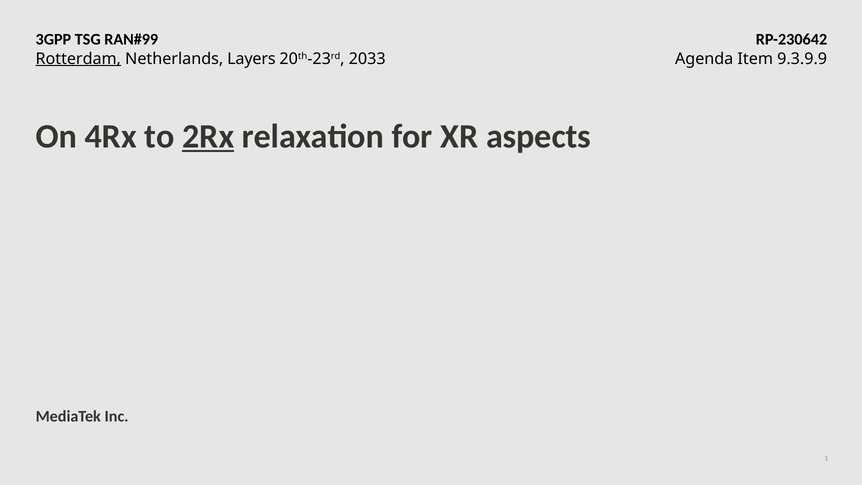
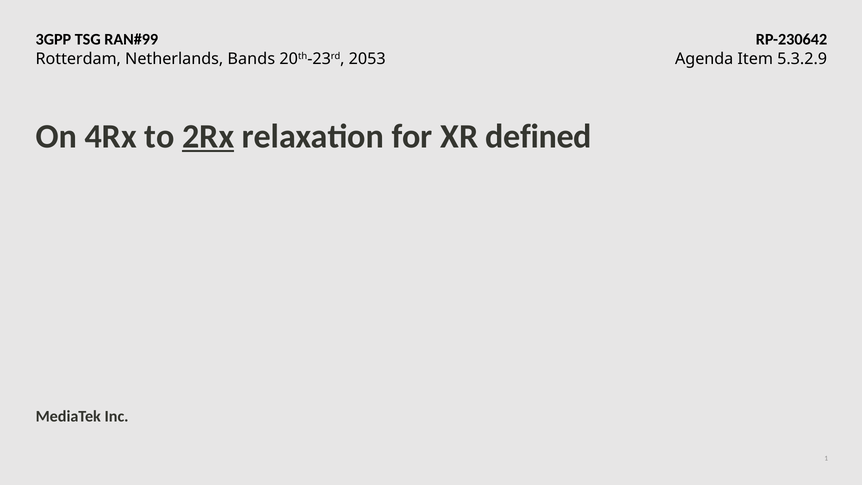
Rotterdam underline: present -> none (78, 59)
Layers: Layers -> Bands (251, 59)
2033: 2033 -> 2053 (367, 59)
9.3.9.9: 9.3.9.9 -> 5.3.2.9 (802, 59)
aspects: aspects -> defined (539, 136)
